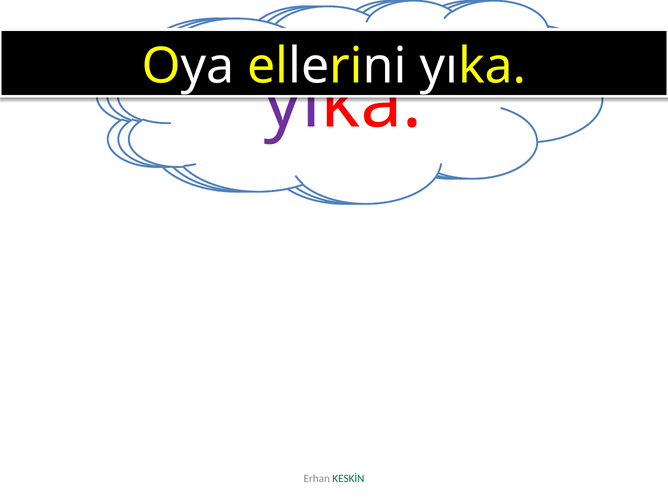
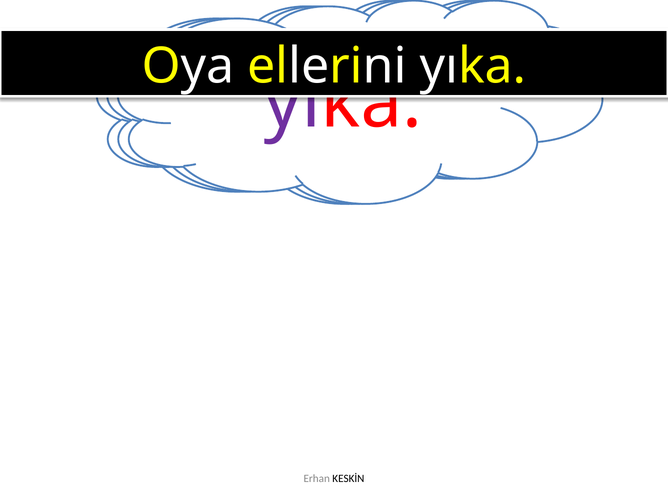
KESKİN colour: green -> black (348, 478)
